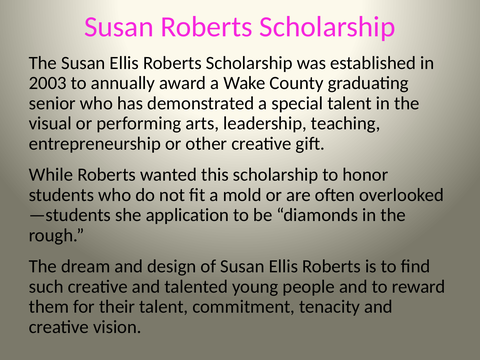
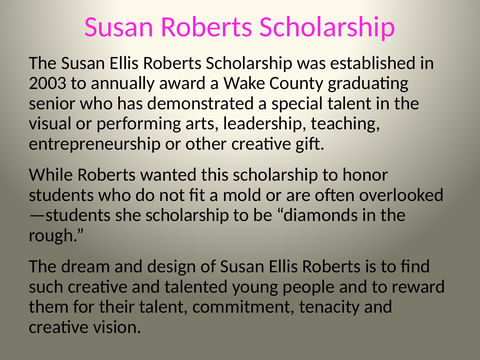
she application: application -> scholarship (187, 215)
